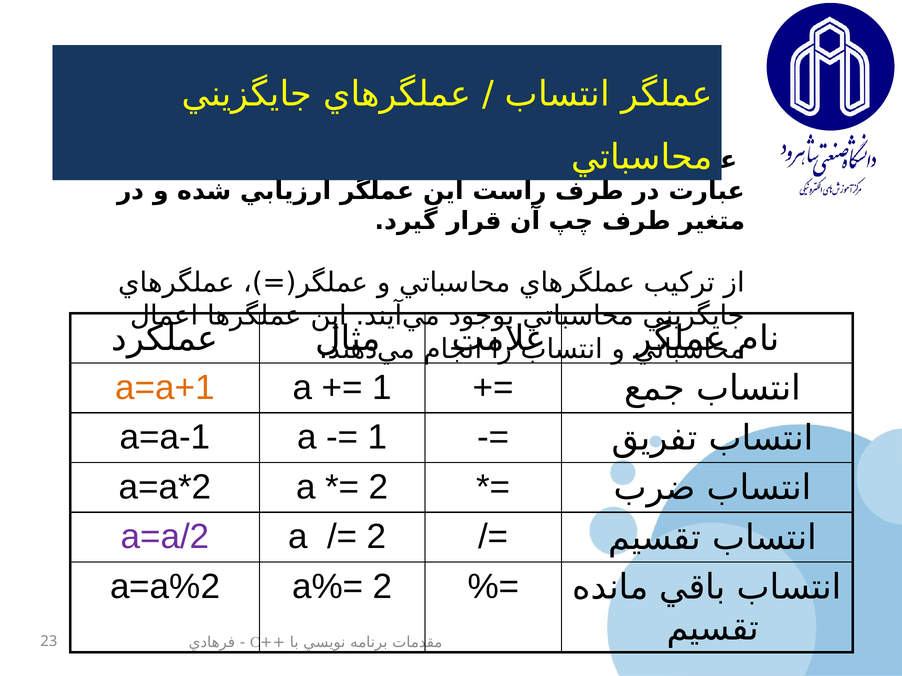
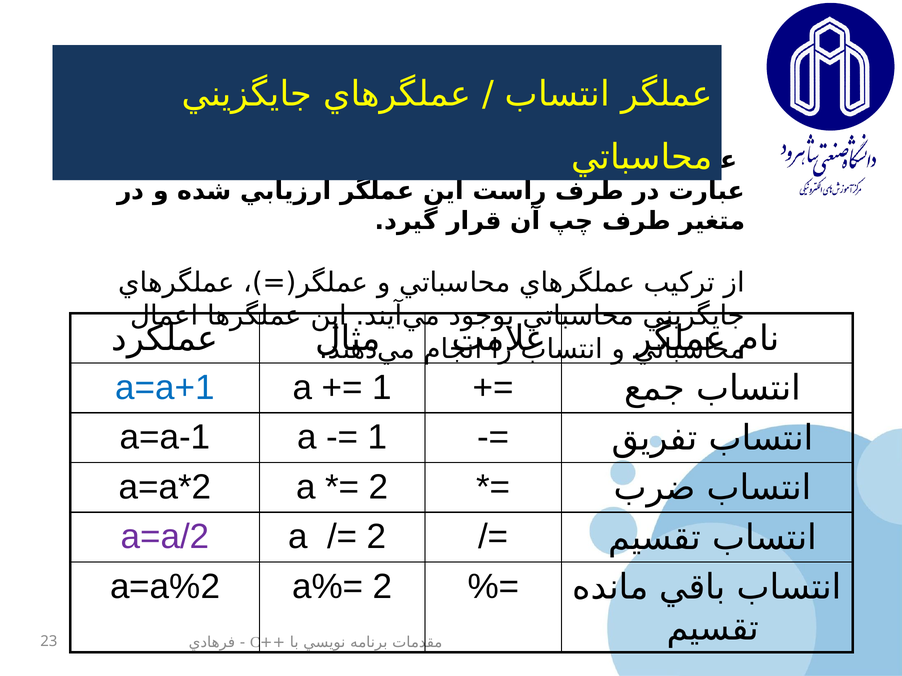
a=a+1 colour: orange -> blue (165, 388)
